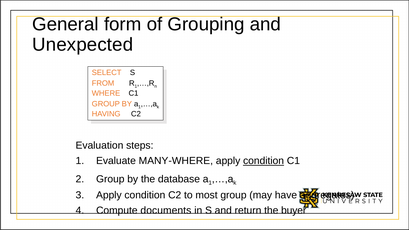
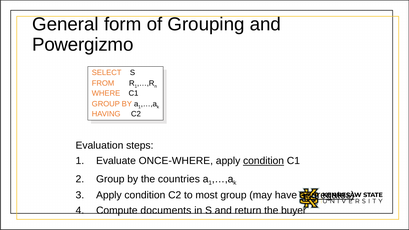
Unexpected: Unexpected -> Powergizmo (83, 45)
MANY-WHERE: MANY-WHERE -> ONCE-WHERE (176, 161)
database: database -> countries (179, 179)
aggregates underline: none -> present (327, 195)
